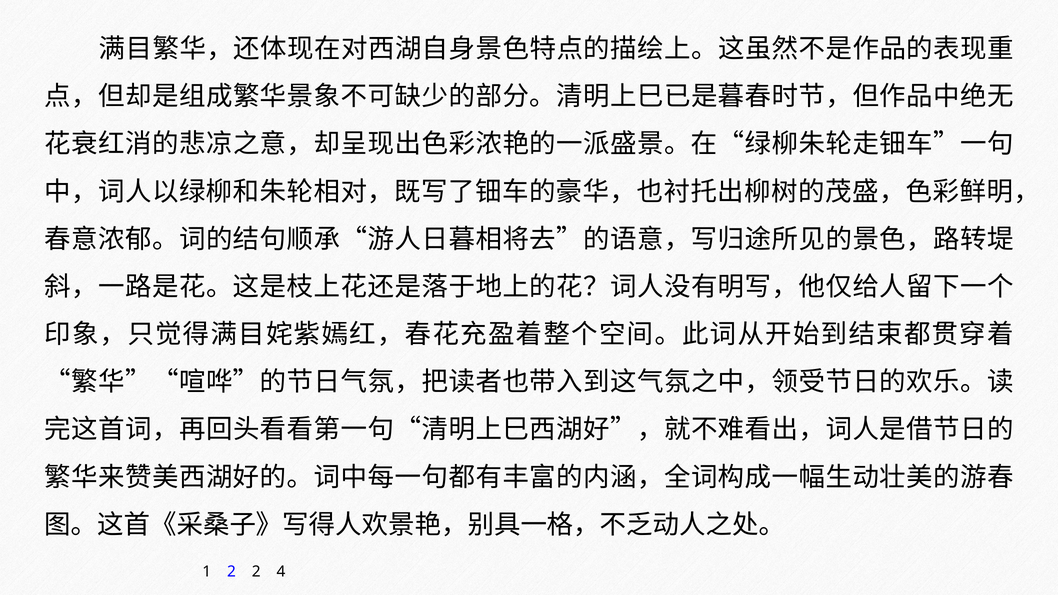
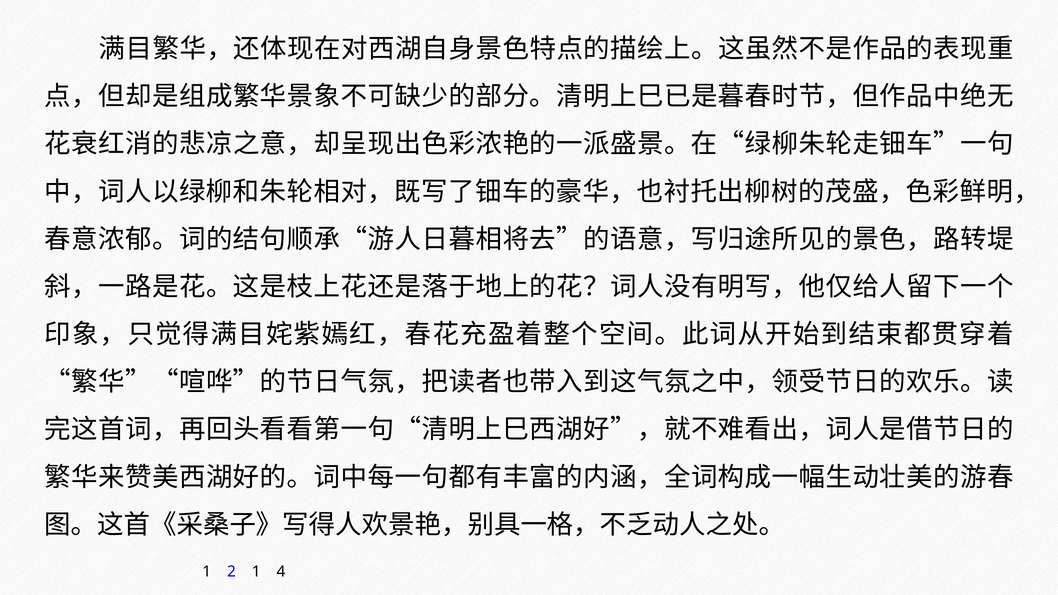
2 2: 2 -> 1 (256, 572)
